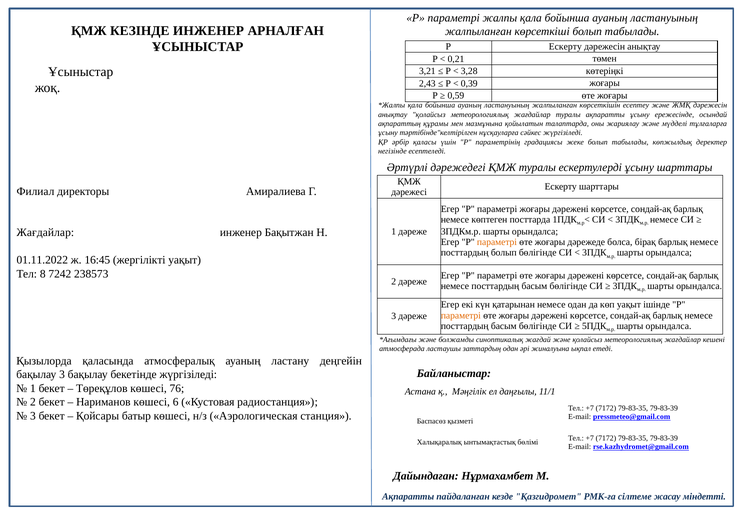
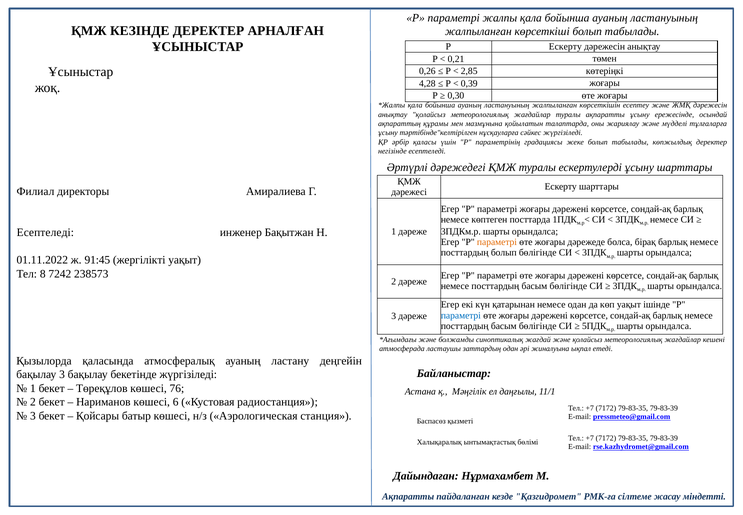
КЕЗІНДЕ ИНЖЕНЕР: ИНЖЕНЕР -> ДЕРЕКТЕР (208, 31)
3,21: 3,21 -> 0,26 (427, 71)
3,28: 3,28 -> 2,85 (469, 71)
2,43: 2,43 -> 4,28 (427, 83)
0,59: 0,59 -> 0,30 (456, 96)
Жағдайлар: Жағдайлар -> Есептеледі (45, 232)
16:45: 16:45 -> 91:45 (97, 260)
параметрі colour: orange -> blue (461, 315)
